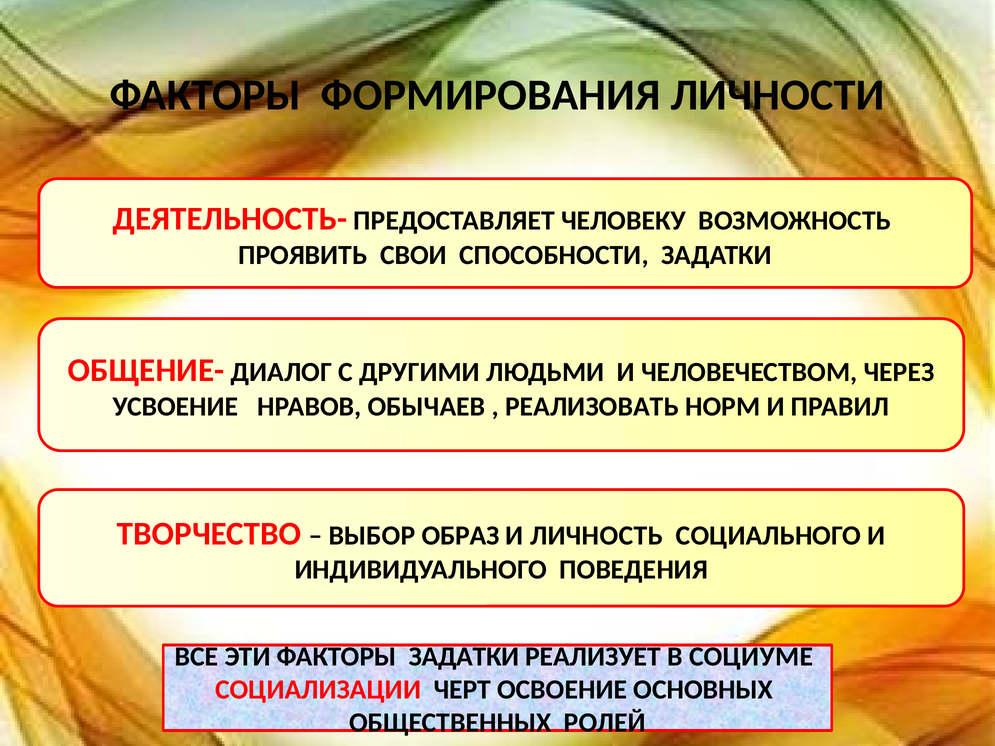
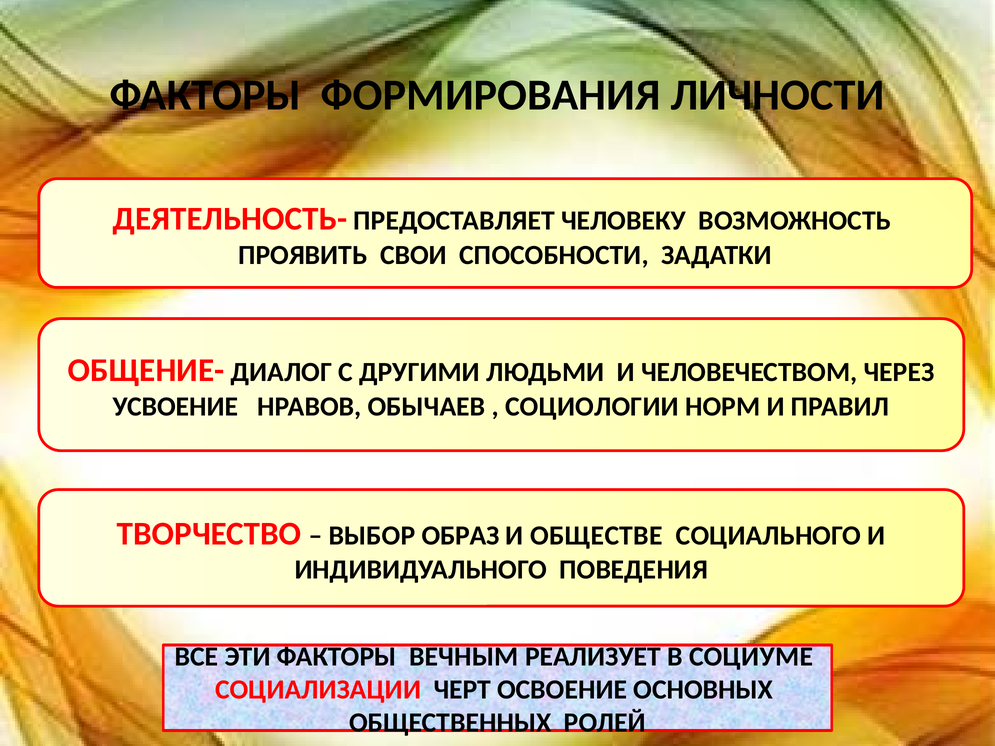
РЕАЛИЗОВАТЬ: РЕАЛИЗОВАТЬ -> СОЦИОЛОГИИ (592, 407)
ЛИЧНОСТЬ: ЛИЧНОСТЬ -> ОБЩЕСТВЕ (596, 536)
ФАКТОРЫ ЗАДАТКИ: ЗАДАТКИ -> ВЕЧНЫМ (464, 657)
